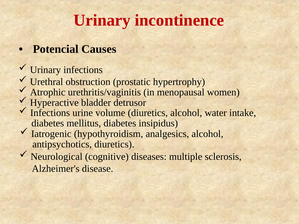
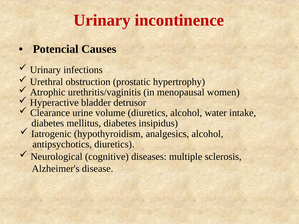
Infections: Infections -> Clearance (50, 113)
